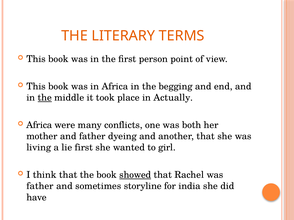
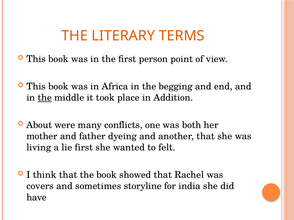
Actually: Actually -> Addition (173, 98)
Africa: Africa -> About (39, 125)
girl: girl -> felt (167, 148)
showed underline: present -> none (135, 175)
father: father -> covers (40, 187)
